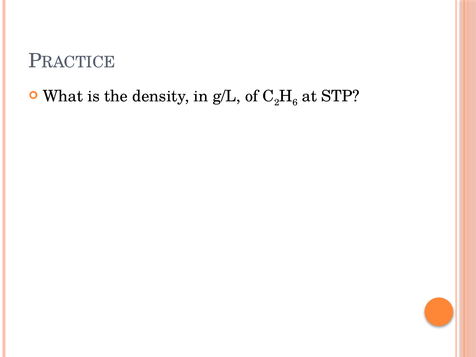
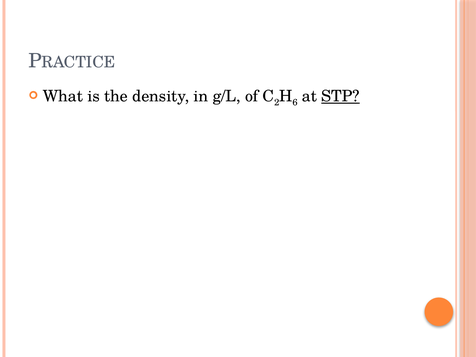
STP underline: none -> present (340, 96)
